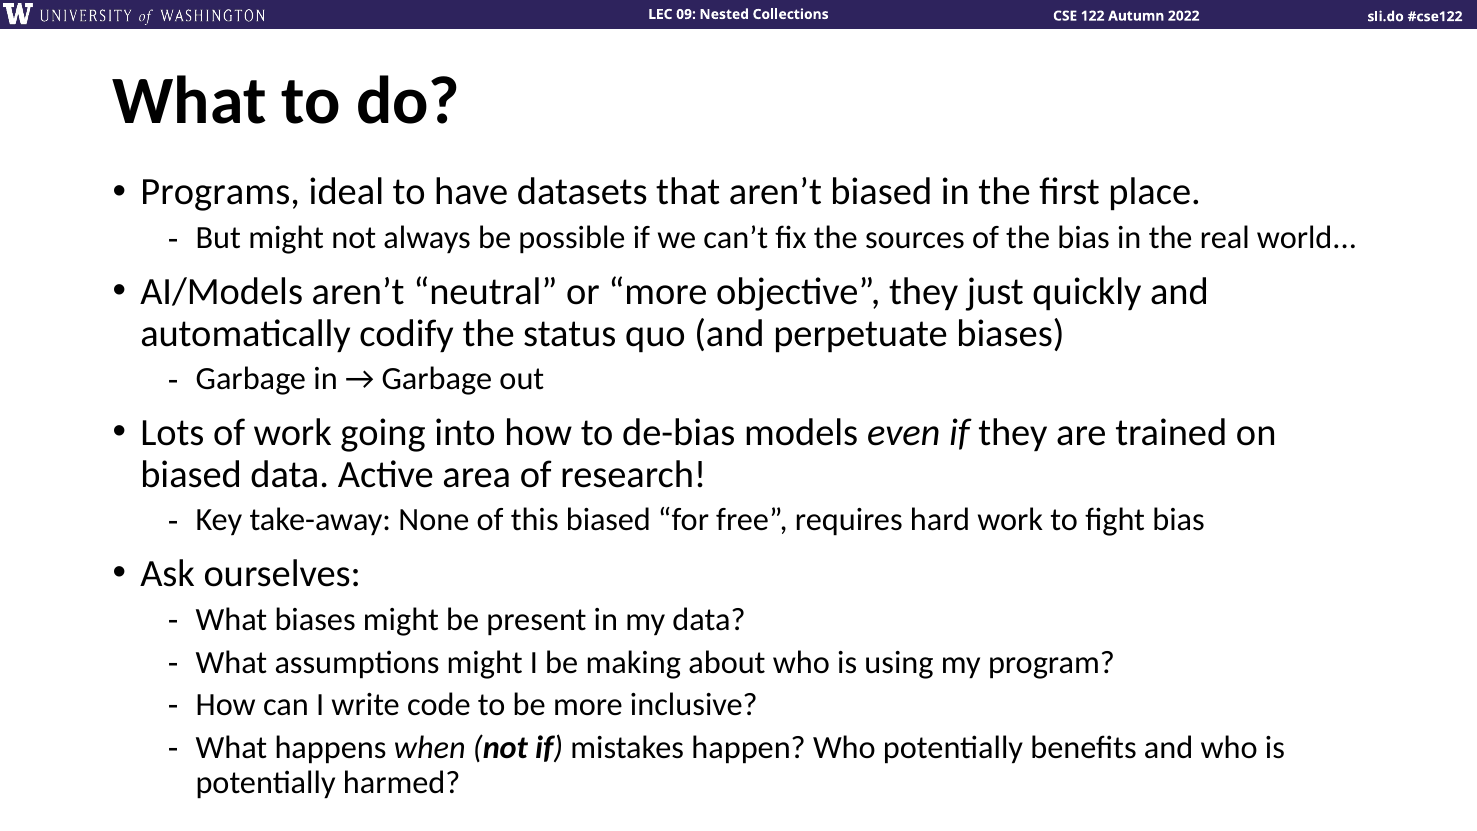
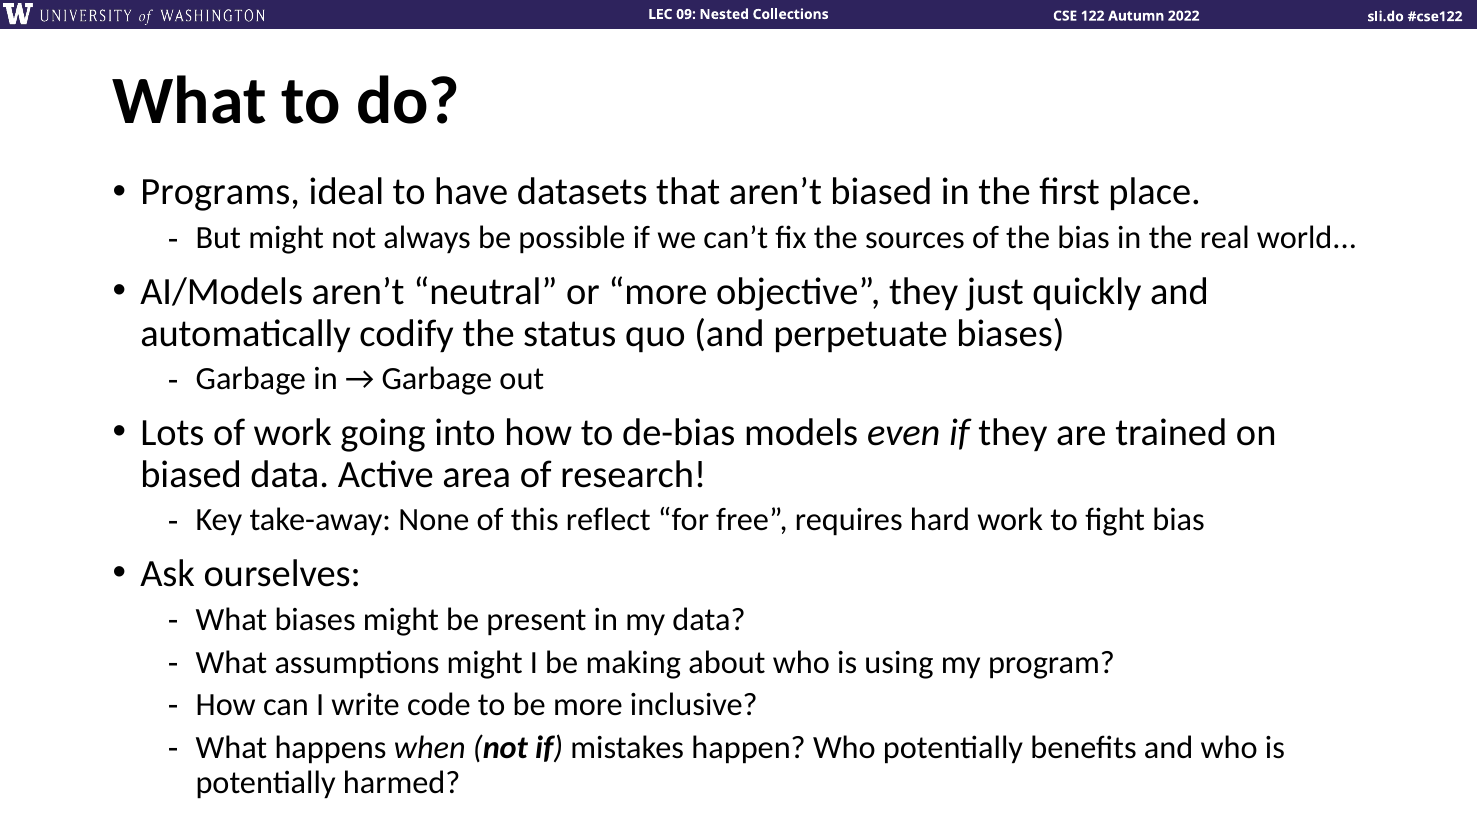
this biased: biased -> reflect (608, 520)
